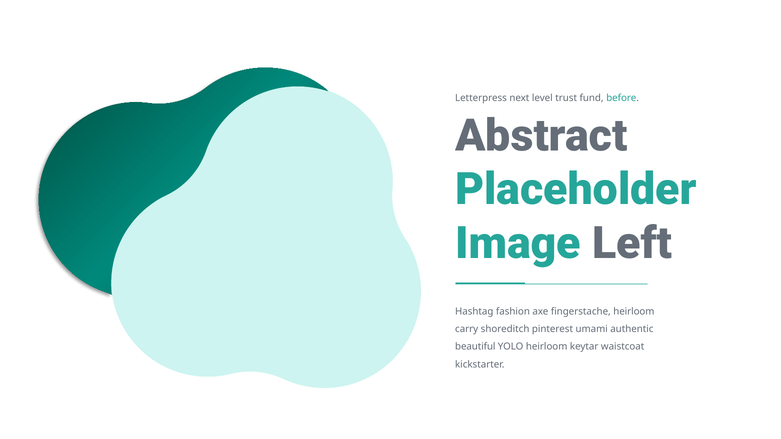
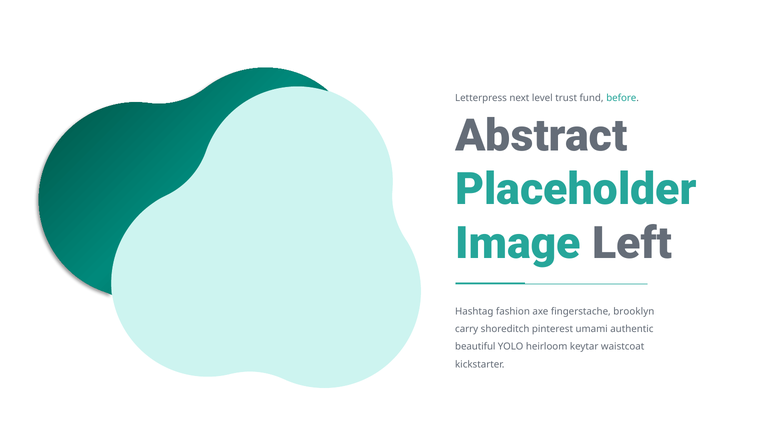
fingerstache heirloom: heirloom -> brooklyn (634, 312)
